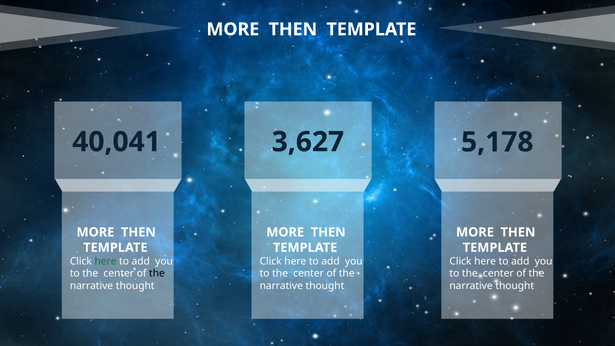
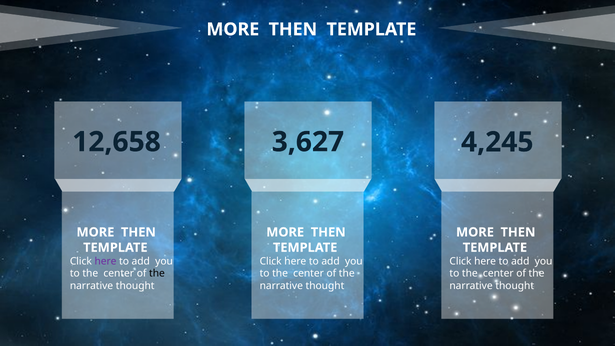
40,041: 40,041 -> 12,658 (117, 142)
5,178: 5,178 -> 4,245 (497, 142)
here colour: green -> purple (106, 261)
